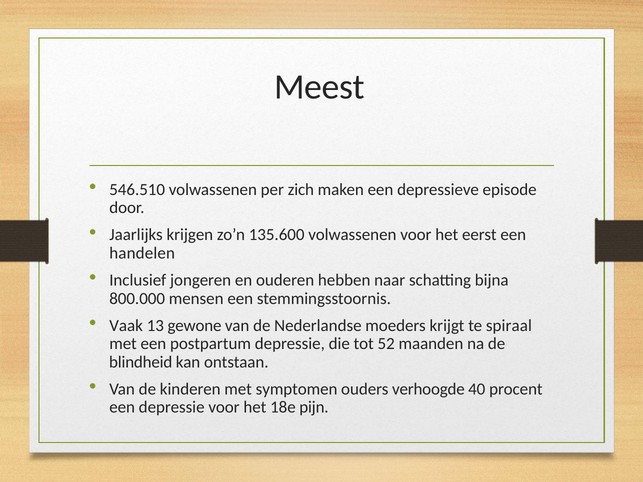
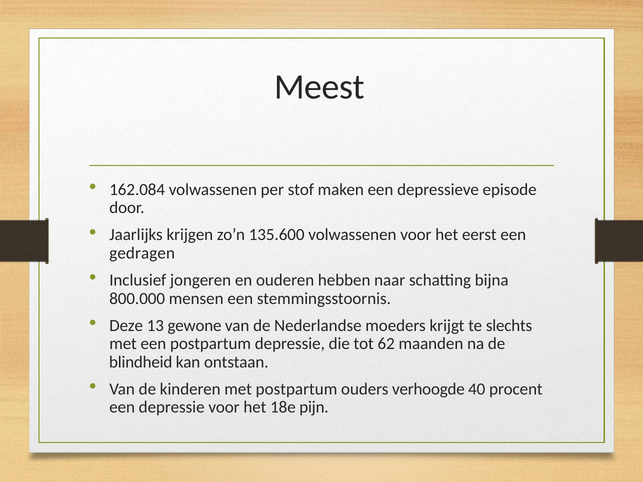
546.510: 546.510 -> 162.084 (137, 190)
zich: zich -> stof (301, 190)
handelen: handelen -> gedragen (142, 253)
Vaak: Vaak -> Deze (126, 326)
spiraal: spiraal -> slechts (509, 326)
52: 52 -> 62 (386, 344)
met symptomen: symptomen -> postpartum (297, 389)
